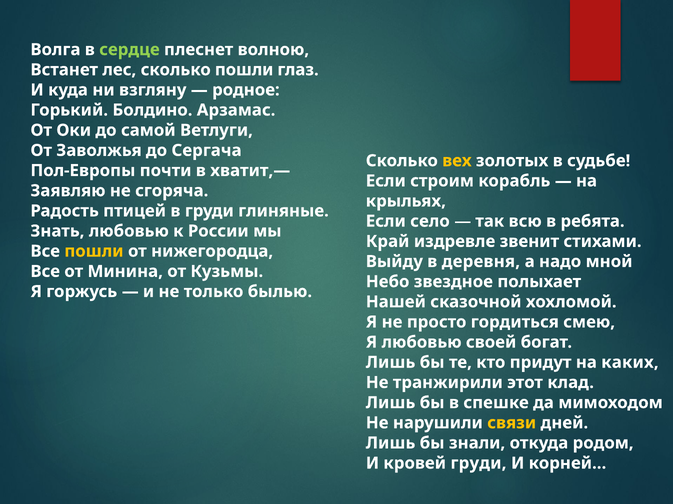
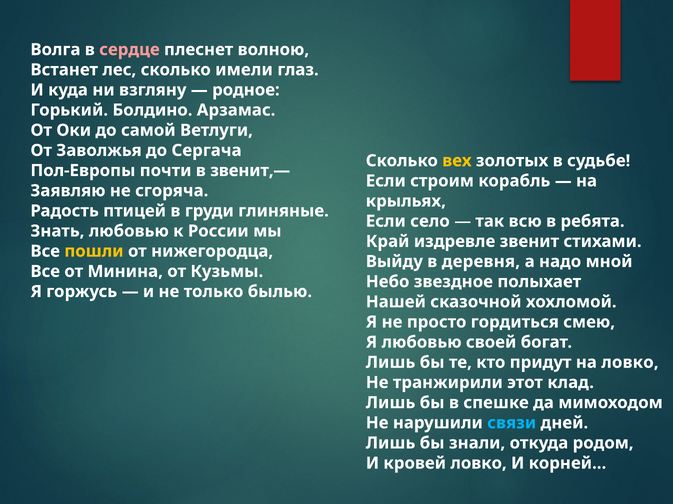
сердце colour: light green -> pink (129, 50)
сколько пошли: пошли -> имели (244, 70)
хватит,—: хватит,— -> звенит,— (250, 171)
на каких: каких -> ловко (630, 363)
связи colour: yellow -> light blue (512, 423)
кровей груди: груди -> ловко (479, 464)
